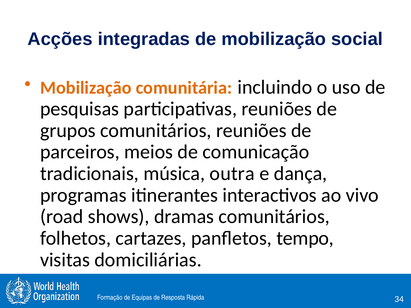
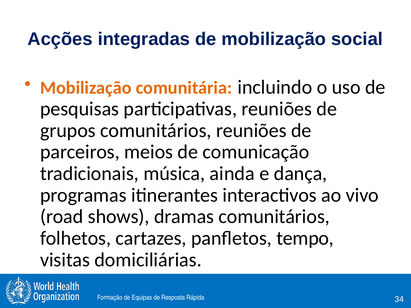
outra: outra -> ainda (232, 174)
